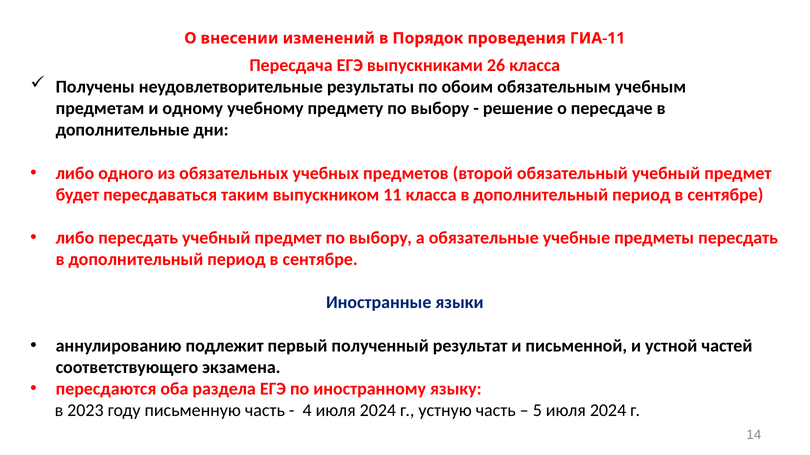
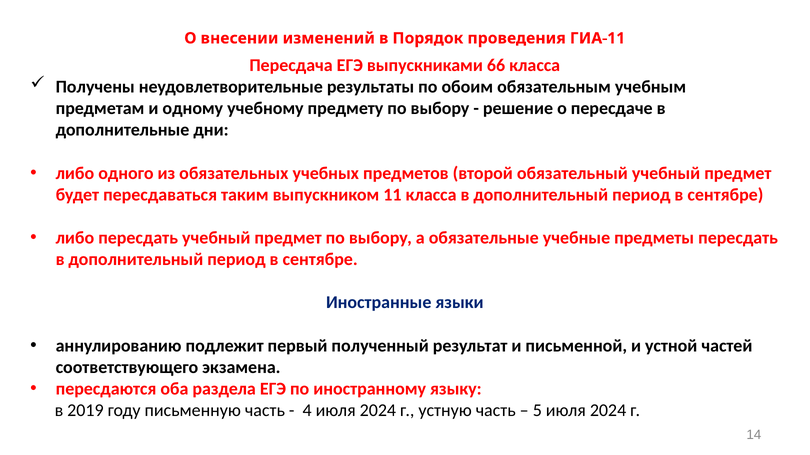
26: 26 -> 66 (496, 65)
2023: 2023 -> 2019 (85, 411)
